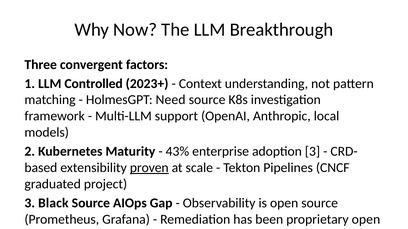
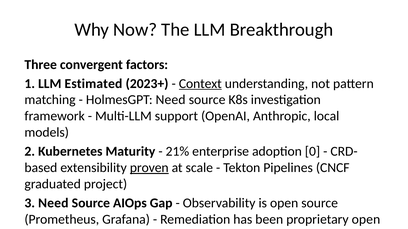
Controlled: Controlled -> Estimated (93, 84)
Context underline: none -> present (200, 84)
43%: 43% -> 21% (177, 152)
adoption 3: 3 -> 0 (313, 152)
3 Black: Black -> Need (53, 203)
